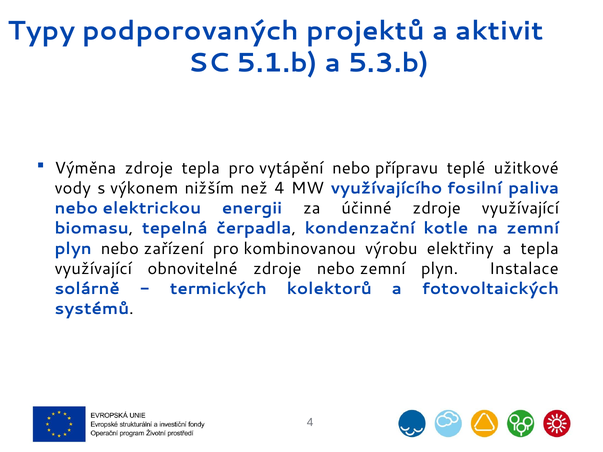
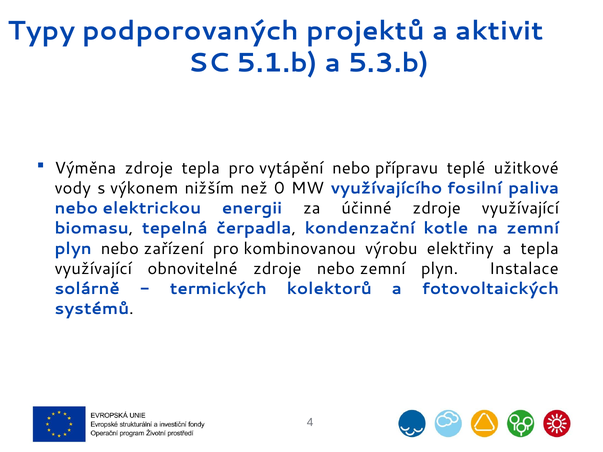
než 4: 4 -> 0 (279, 188)
